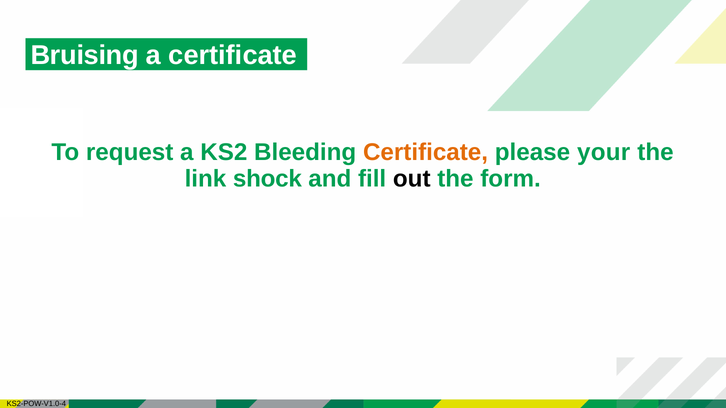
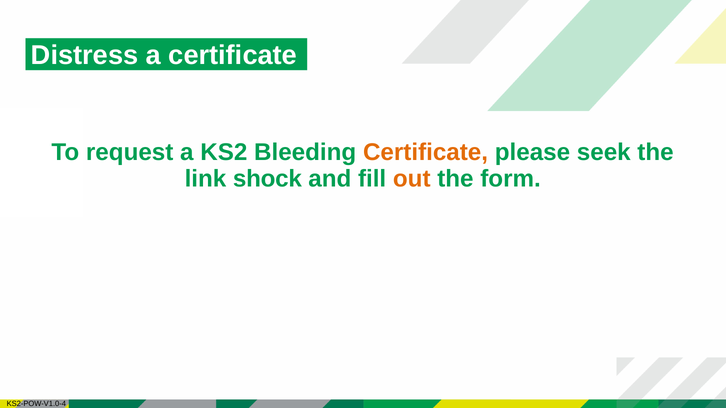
Bruising: Bruising -> Distress (85, 55)
your: your -> seek (604, 153)
out colour: black -> orange (412, 179)
